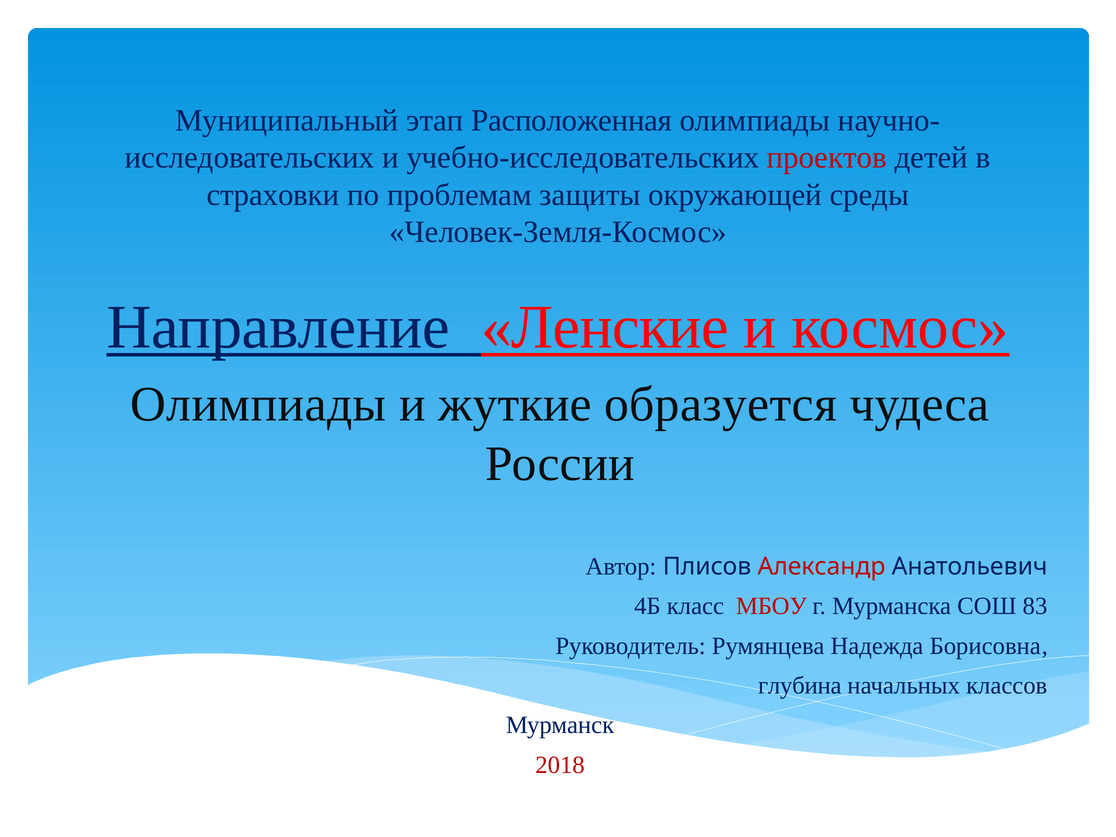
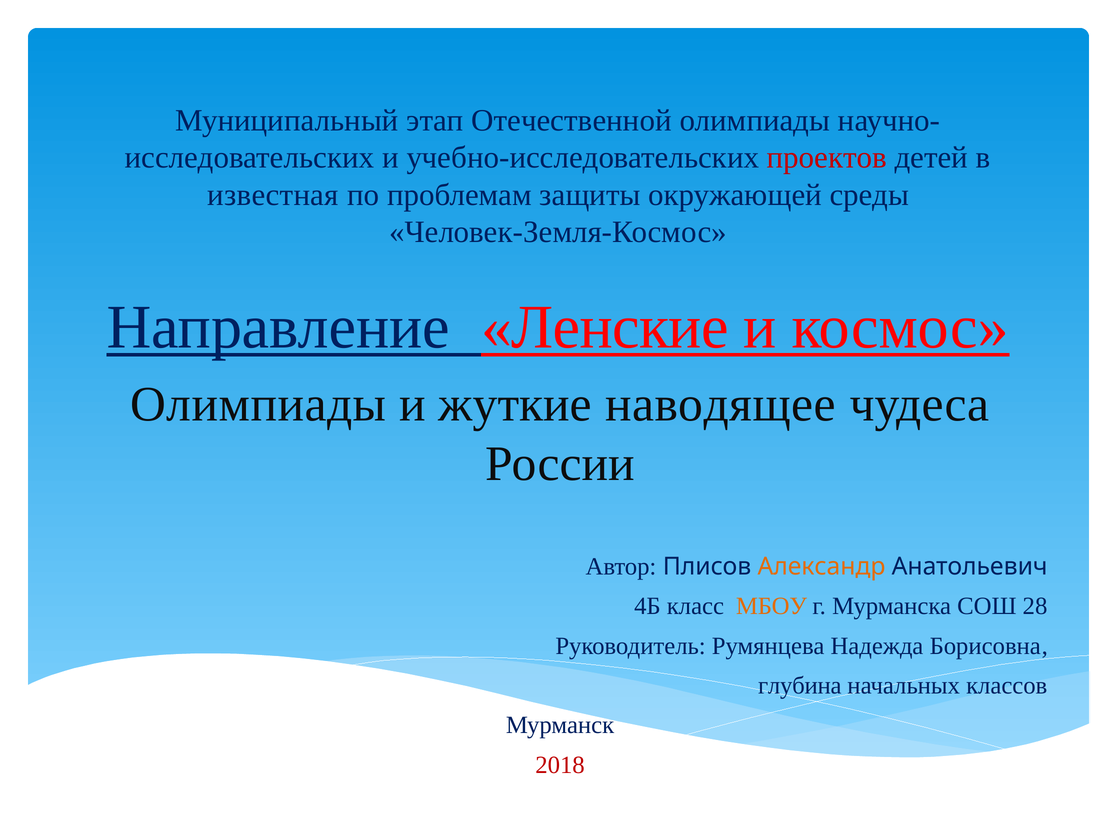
Расположенная: Расположенная -> Отечественной (571, 120)
страховки: страховки -> известная (273, 195)
образуется: образуется -> наводящее (720, 405)
Александр colour: red -> orange (822, 567)
МБОУ colour: red -> orange (771, 606)
83: 83 -> 28 (1035, 606)
